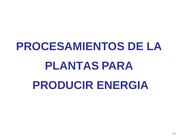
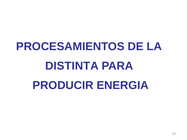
PLANTAS: PLANTAS -> DISTINTA (72, 66)
